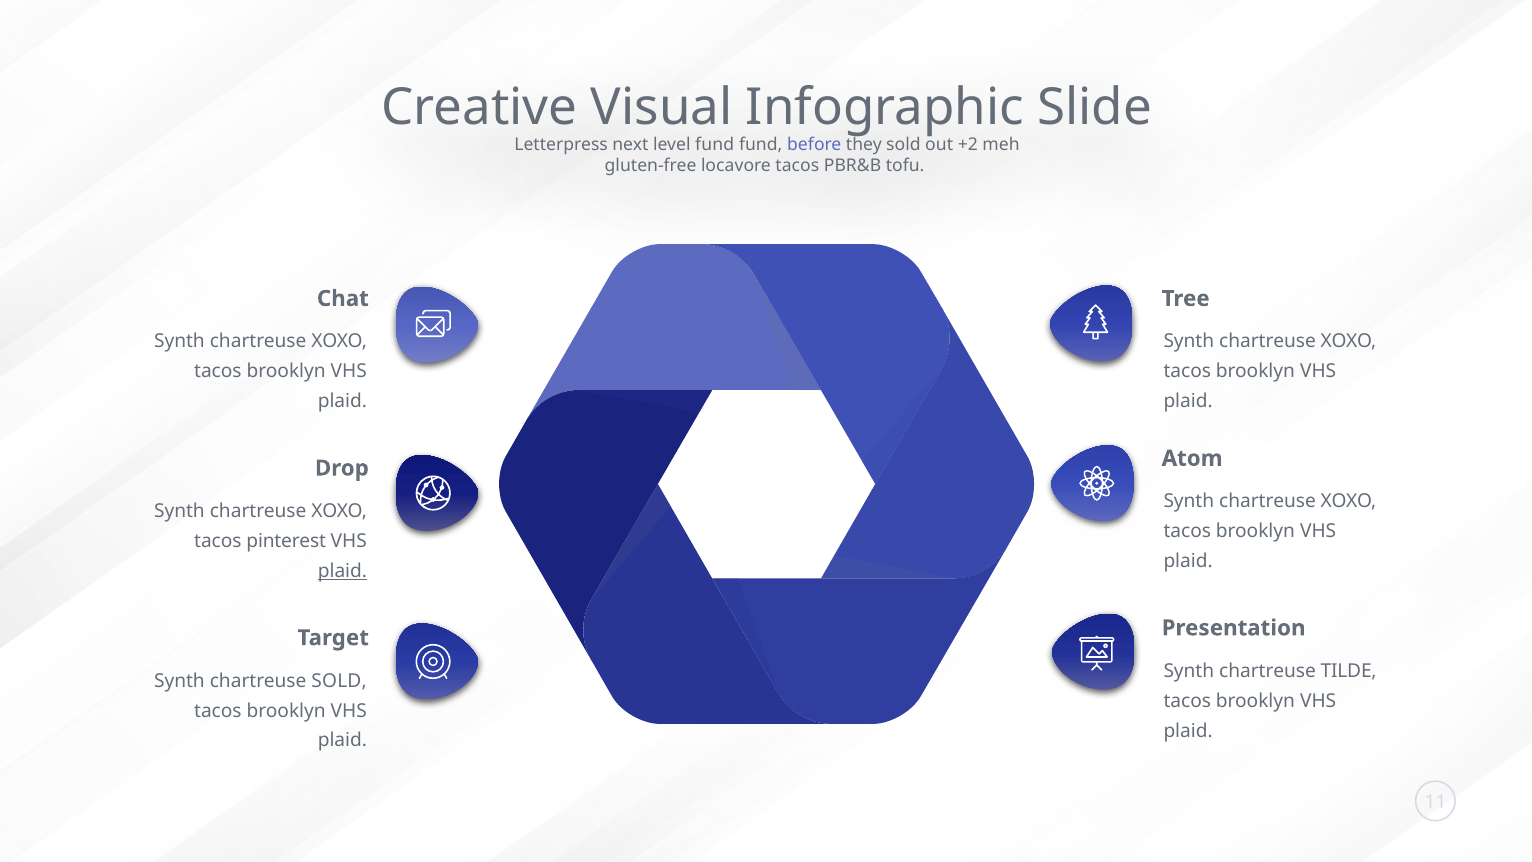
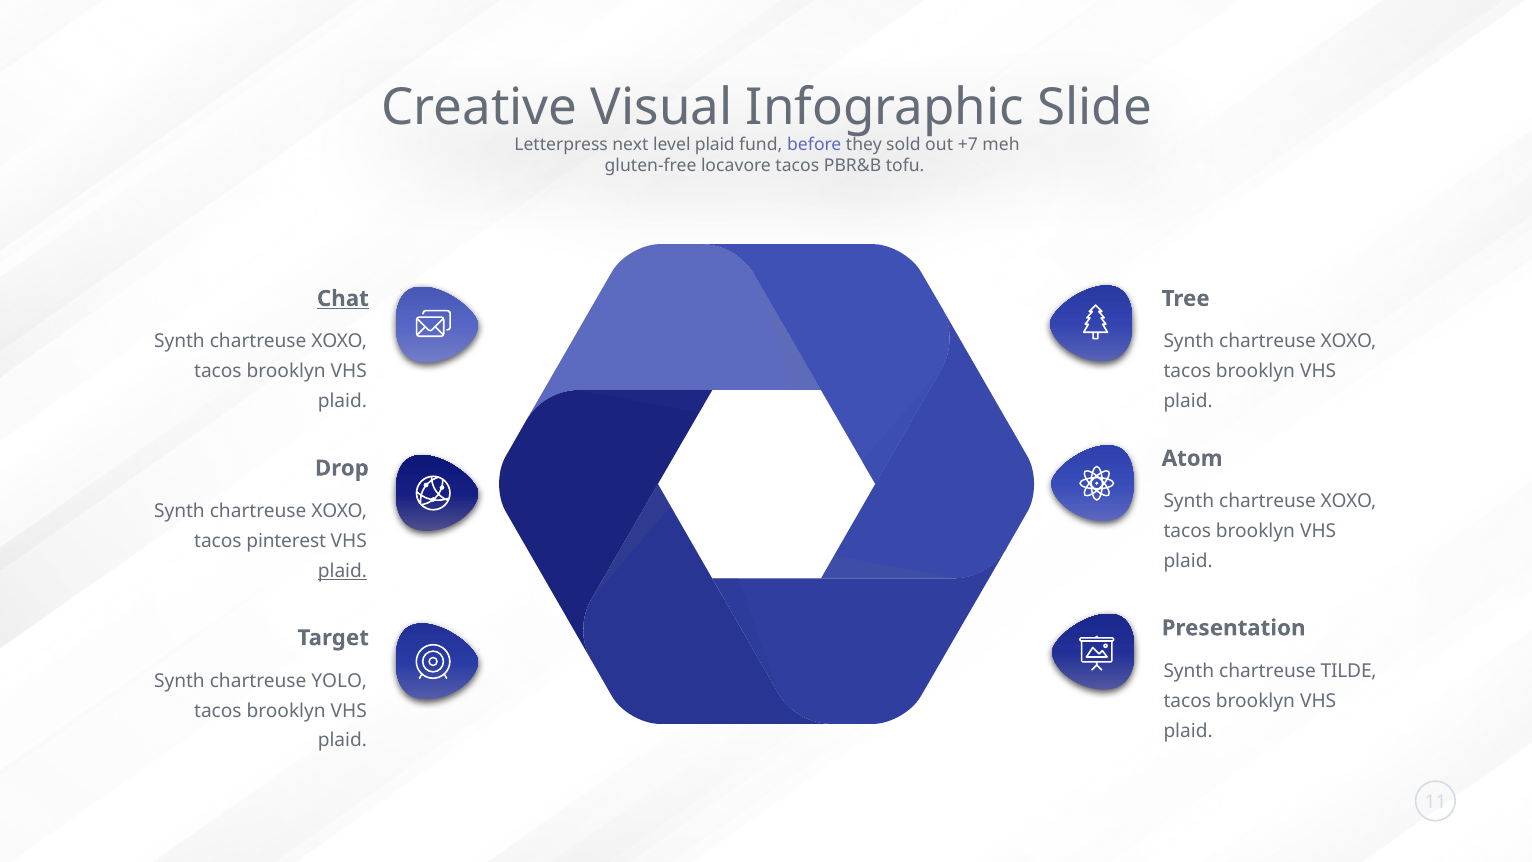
level fund: fund -> plaid (715, 145)
+2: +2 -> +7 (968, 145)
Chat underline: none -> present (343, 299)
chartreuse SOLD: SOLD -> YOLO (339, 681)
